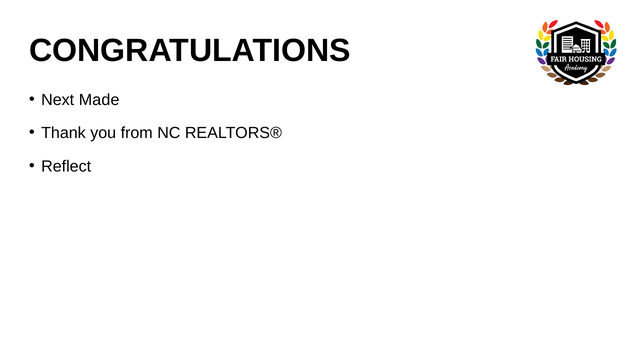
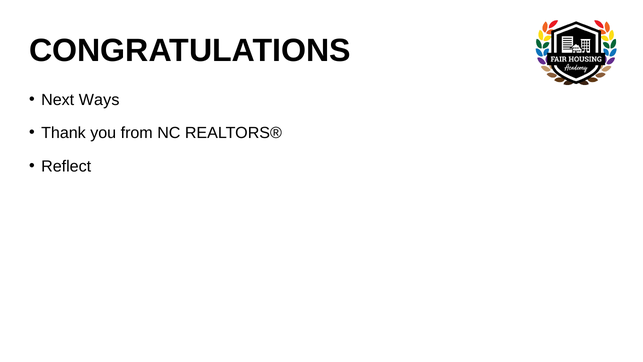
Made: Made -> Ways (99, 100)
